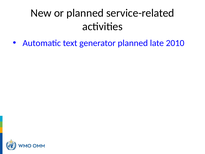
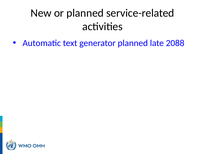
2010: 2010 -> 2088 (175, 43)
